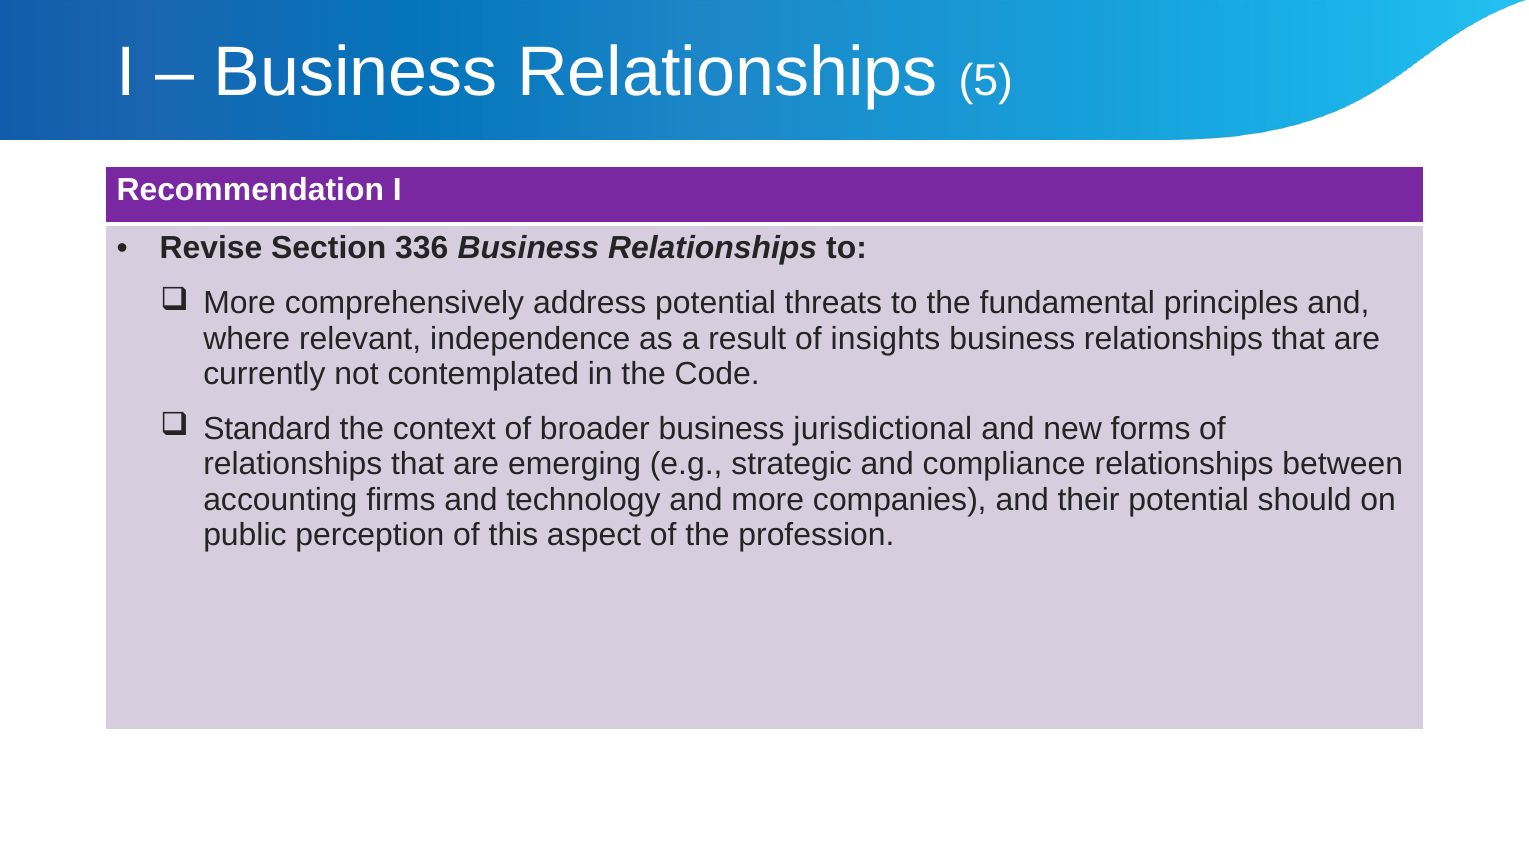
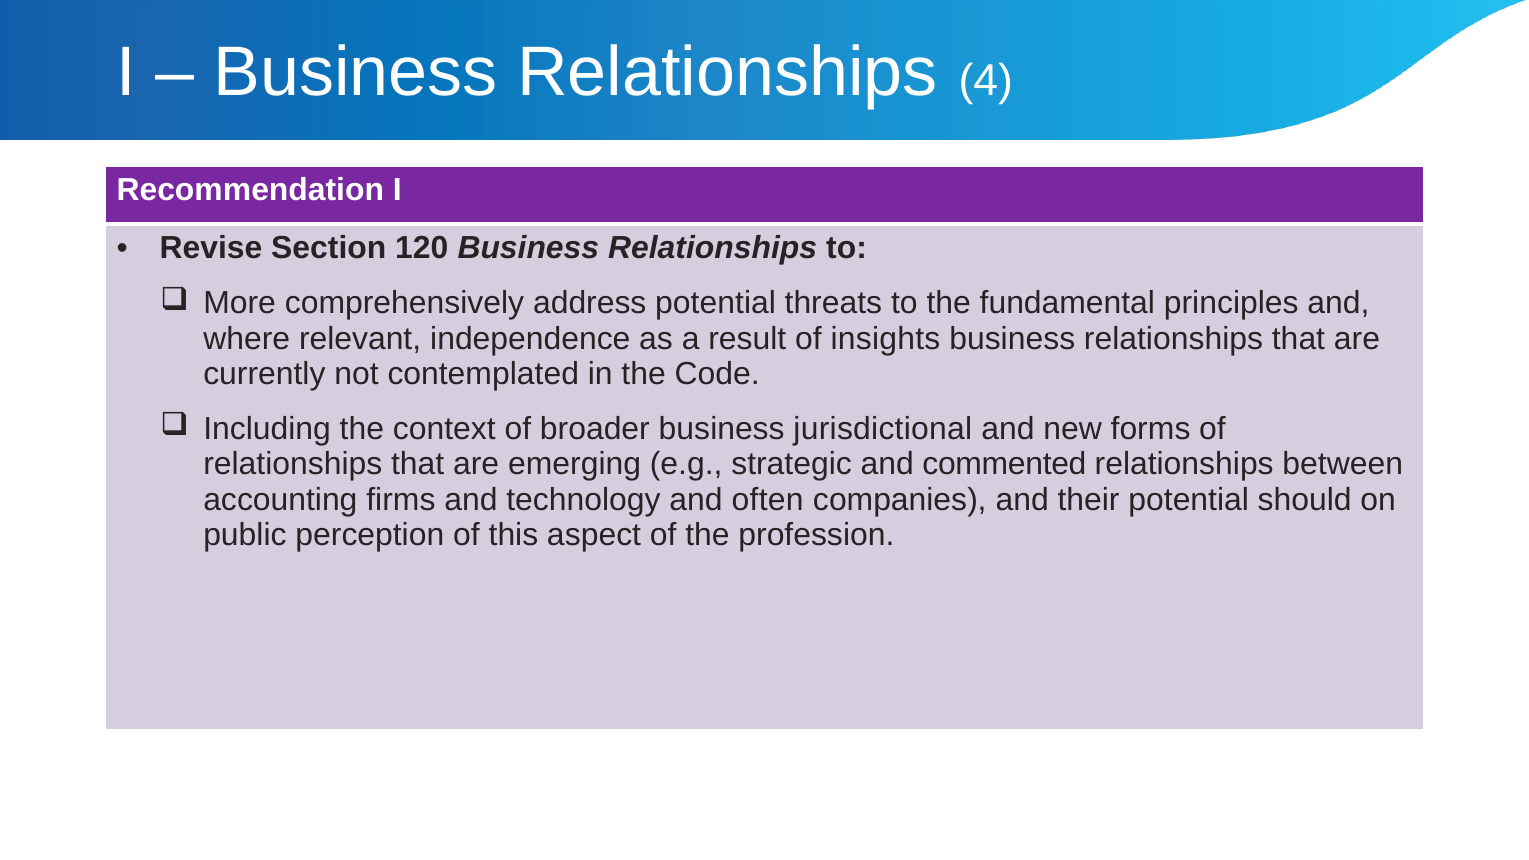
5: 5 -> 4 (986, 81)
336: 336 -> 120 (422, 248)
Standard: Standard -> Including (267, 429)
compliance: compliance -> commented (1004, 464)
and more: more -> often (768, 500)
